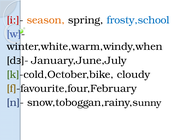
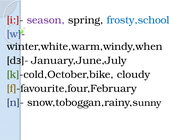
season colour: orange -> purple (46, 20)
